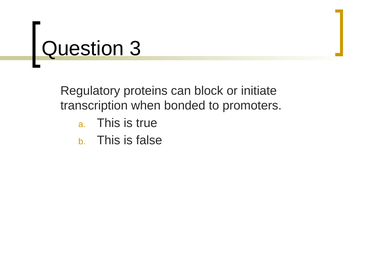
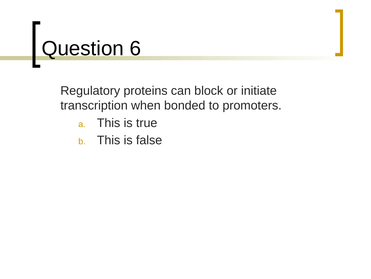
3: 3 -> 6 (135, 48)
